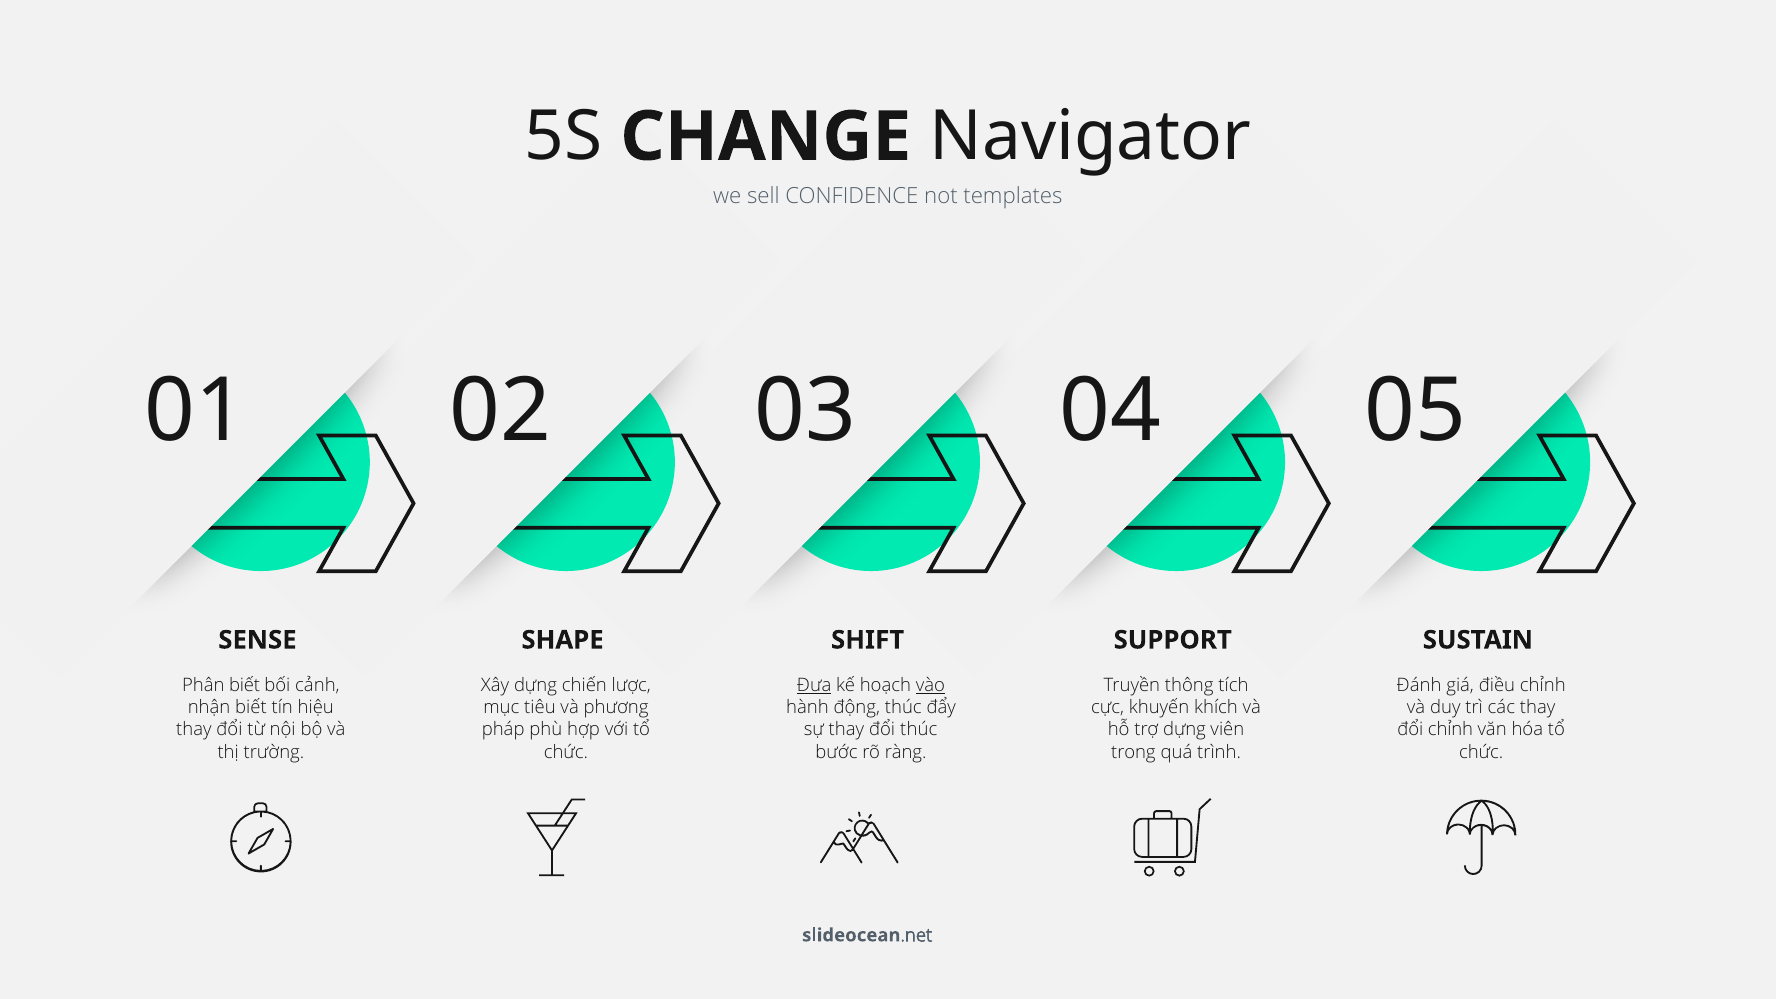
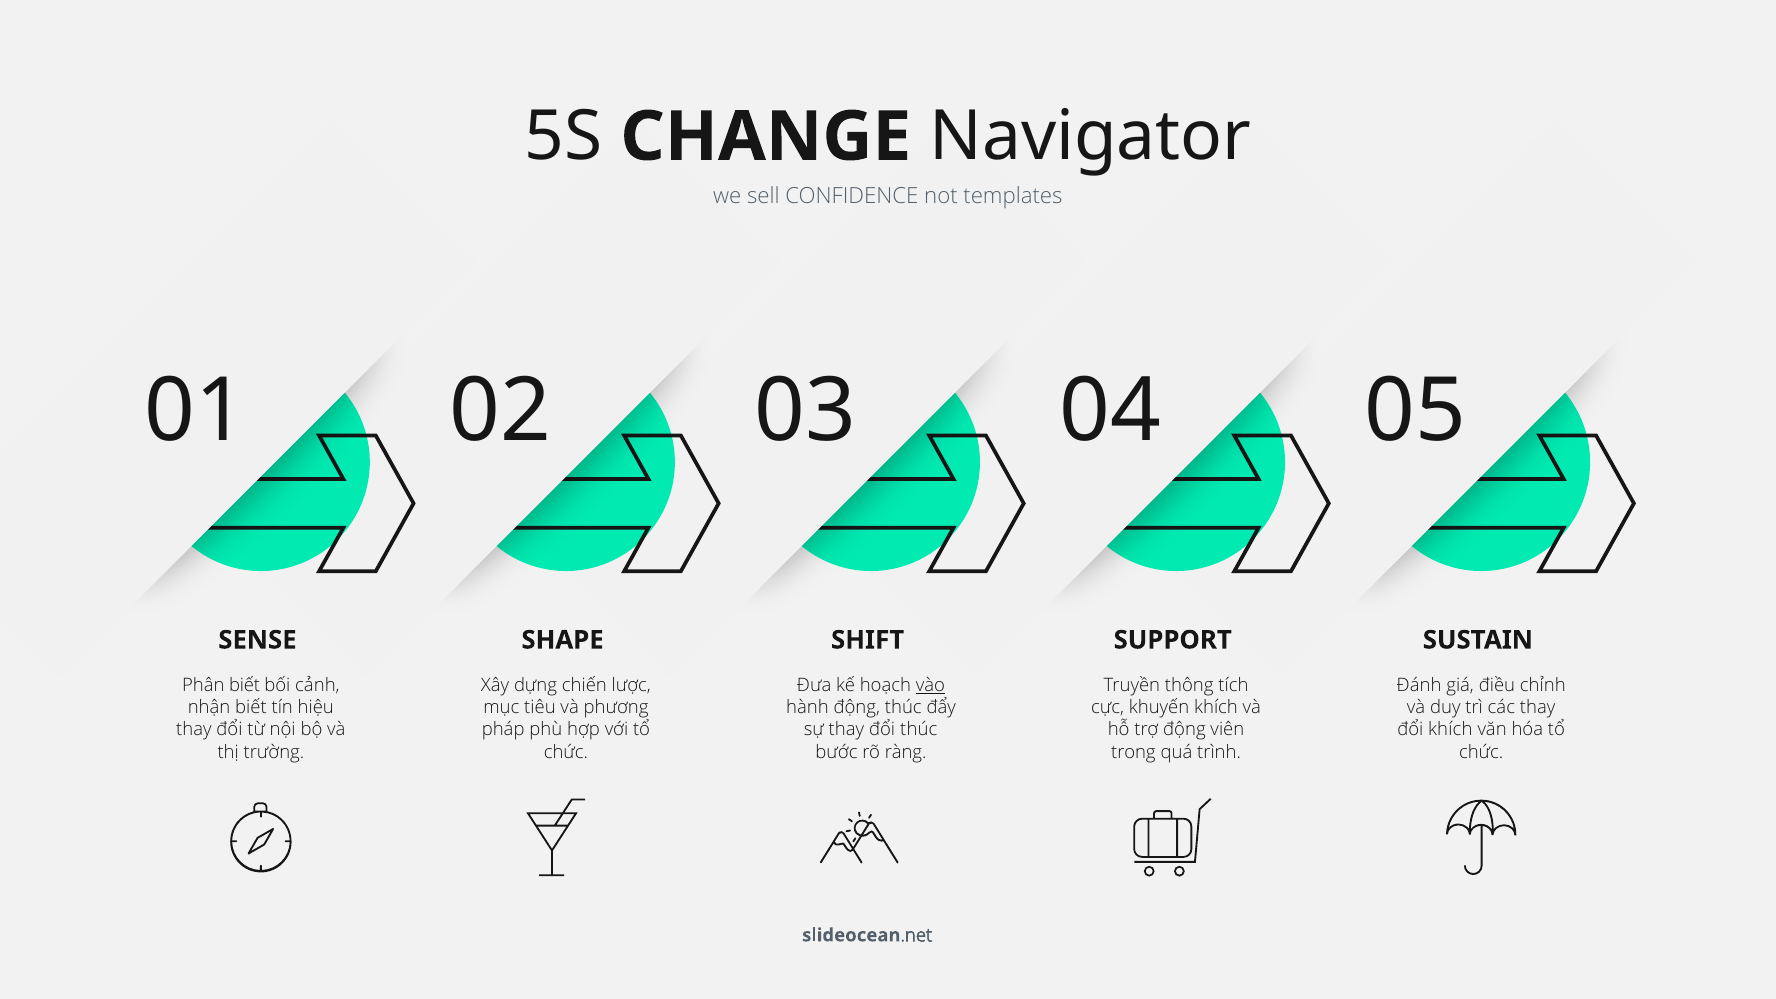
Đưa underline: present -> none (814, 685)
trợ dựng: dựng -> động (1184, 730)
đổi chỉnh: chỉnh -> khích (1450, 730)
